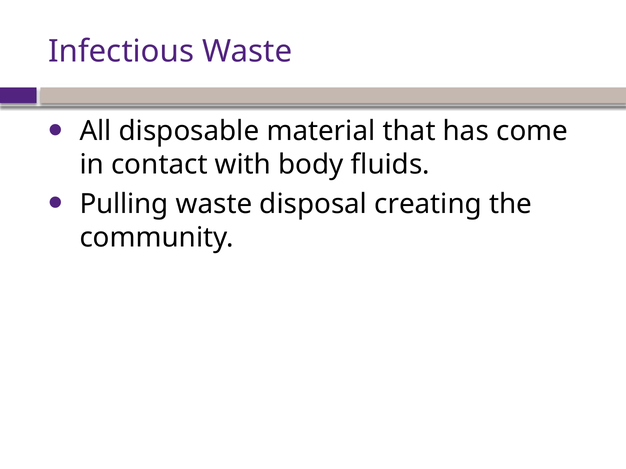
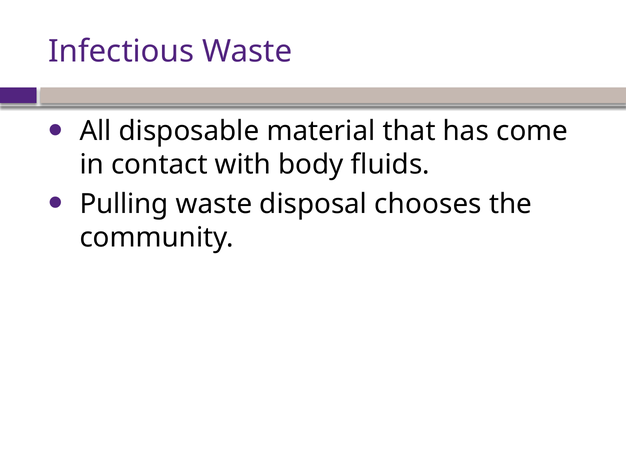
creating: creating -> chooses (428, 204)
